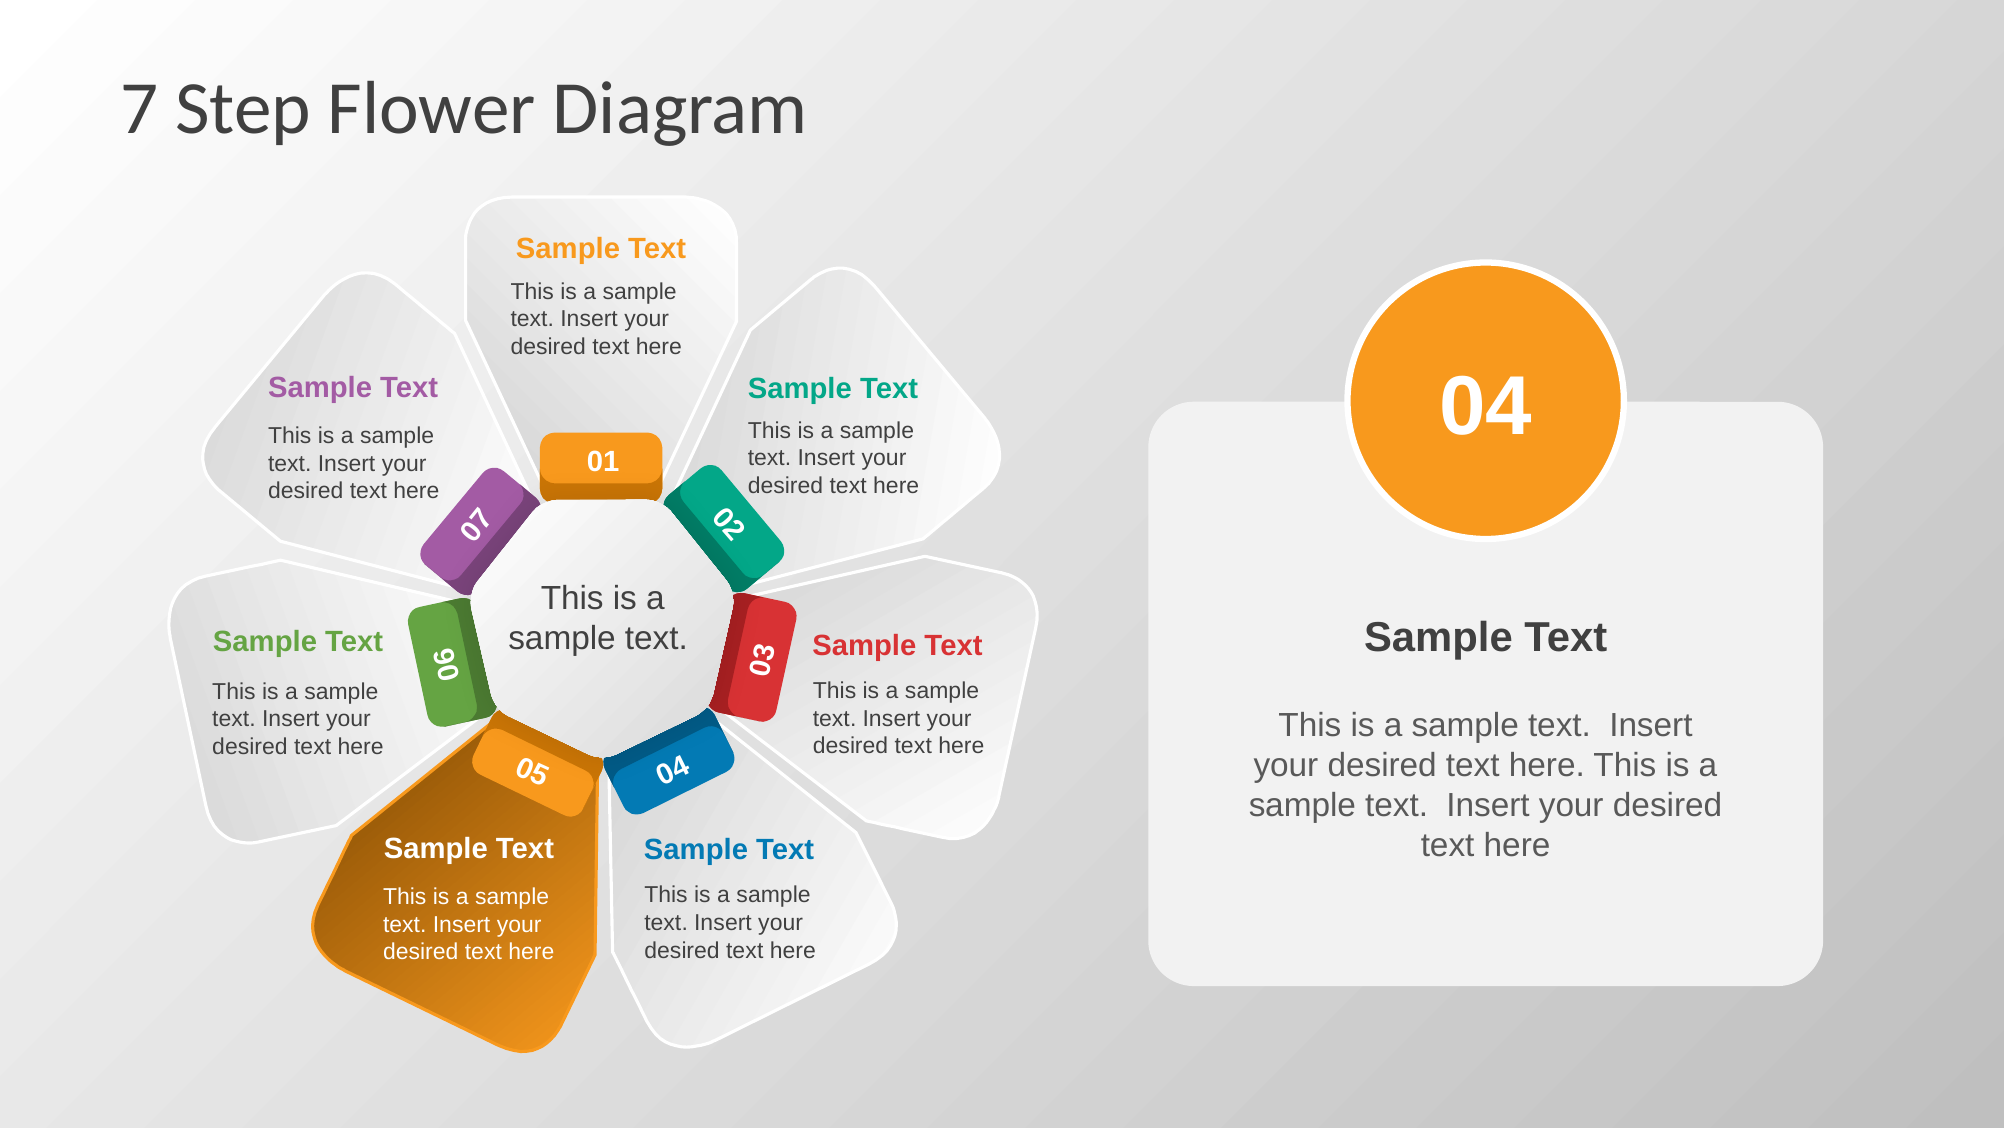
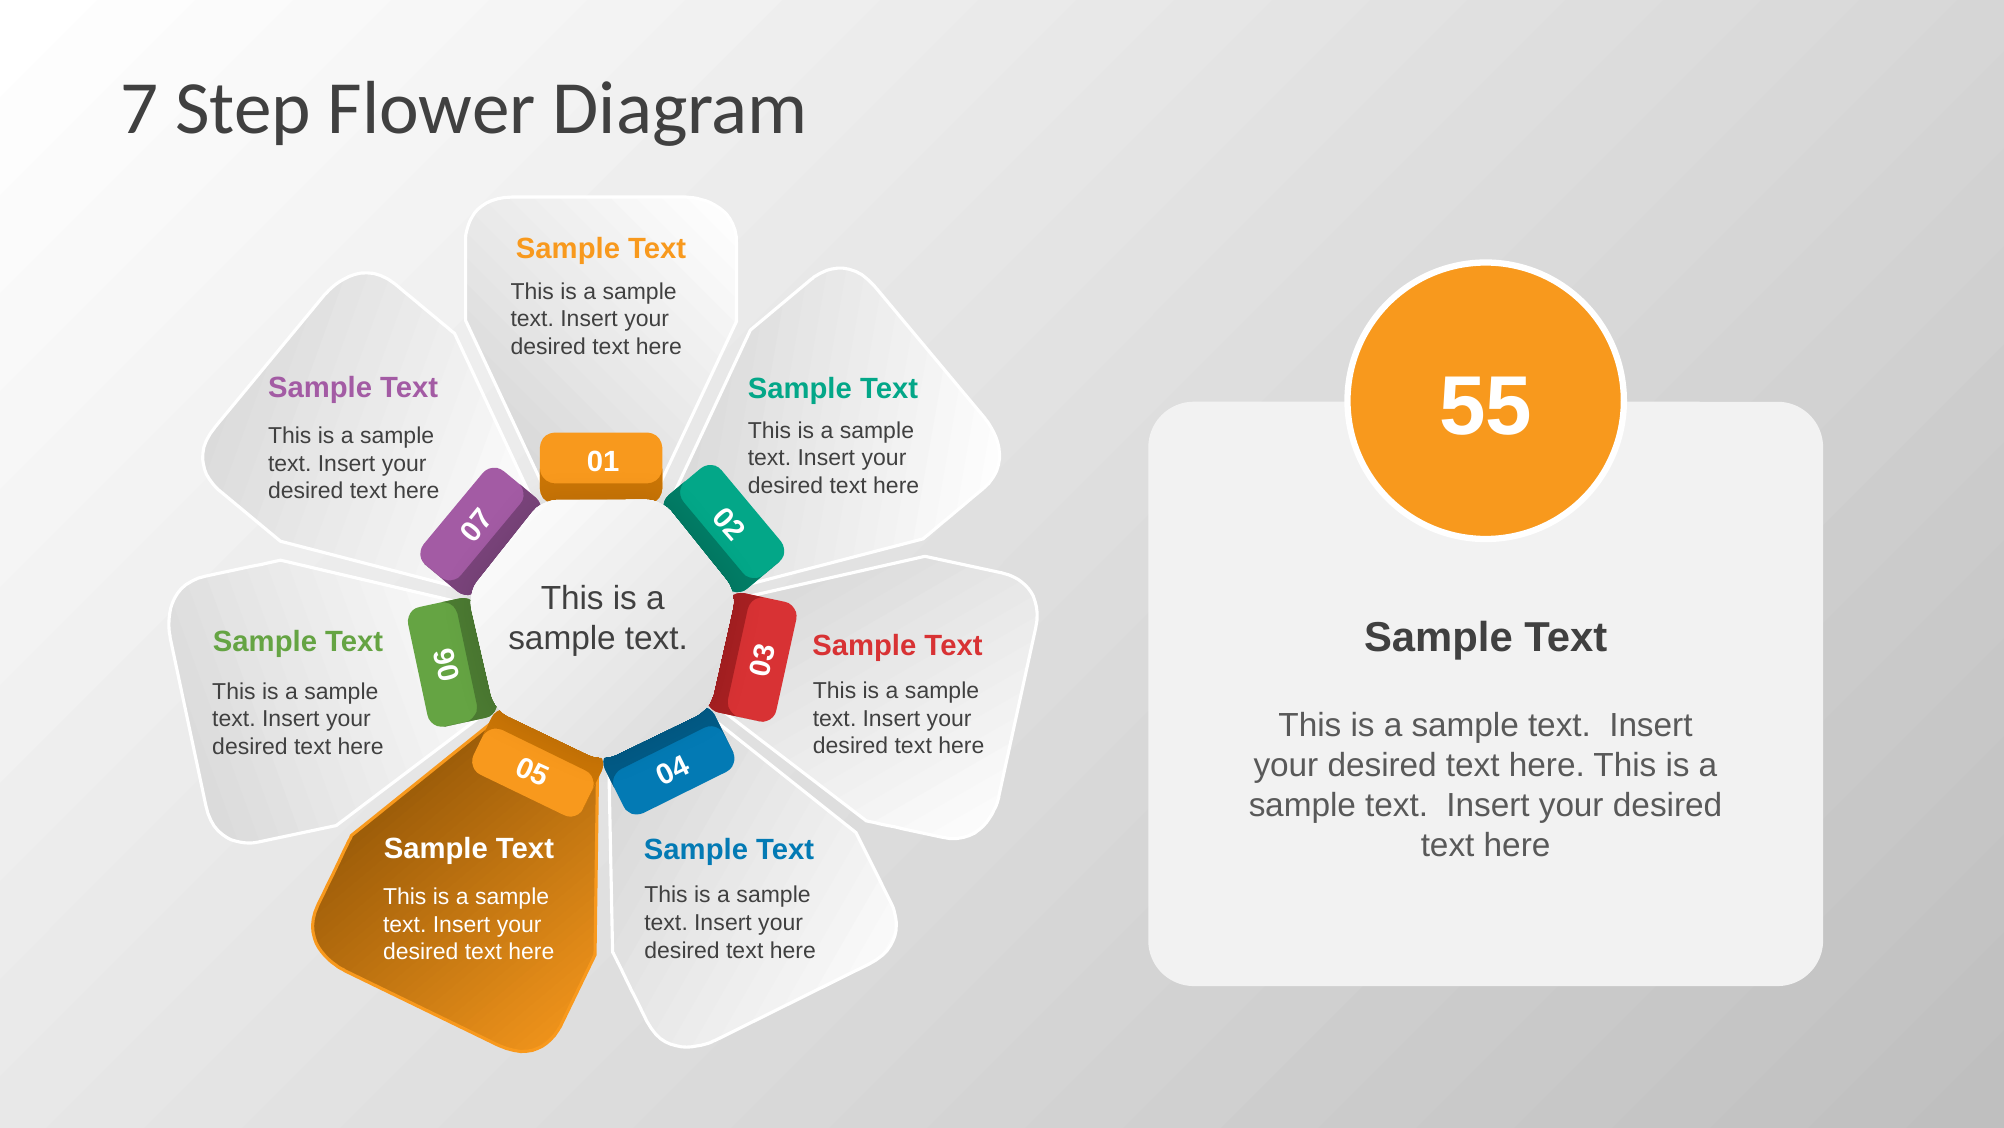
04: 04 -> 55 (1486, 406)
